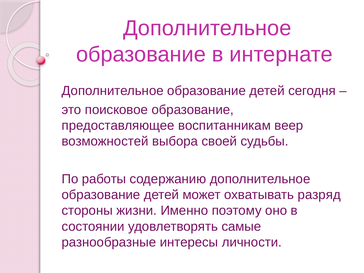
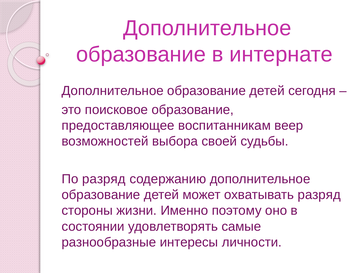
По работы: работы -> разряд (104, 179)
